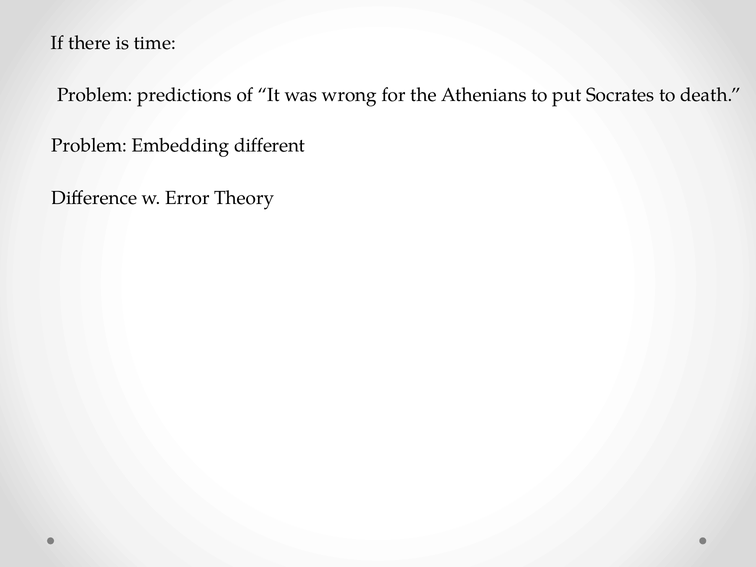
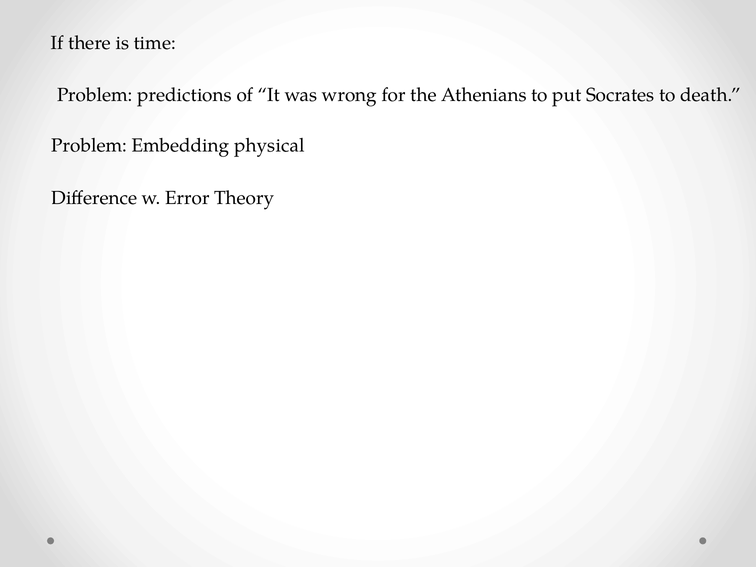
different: different -> physical (269, 145)
